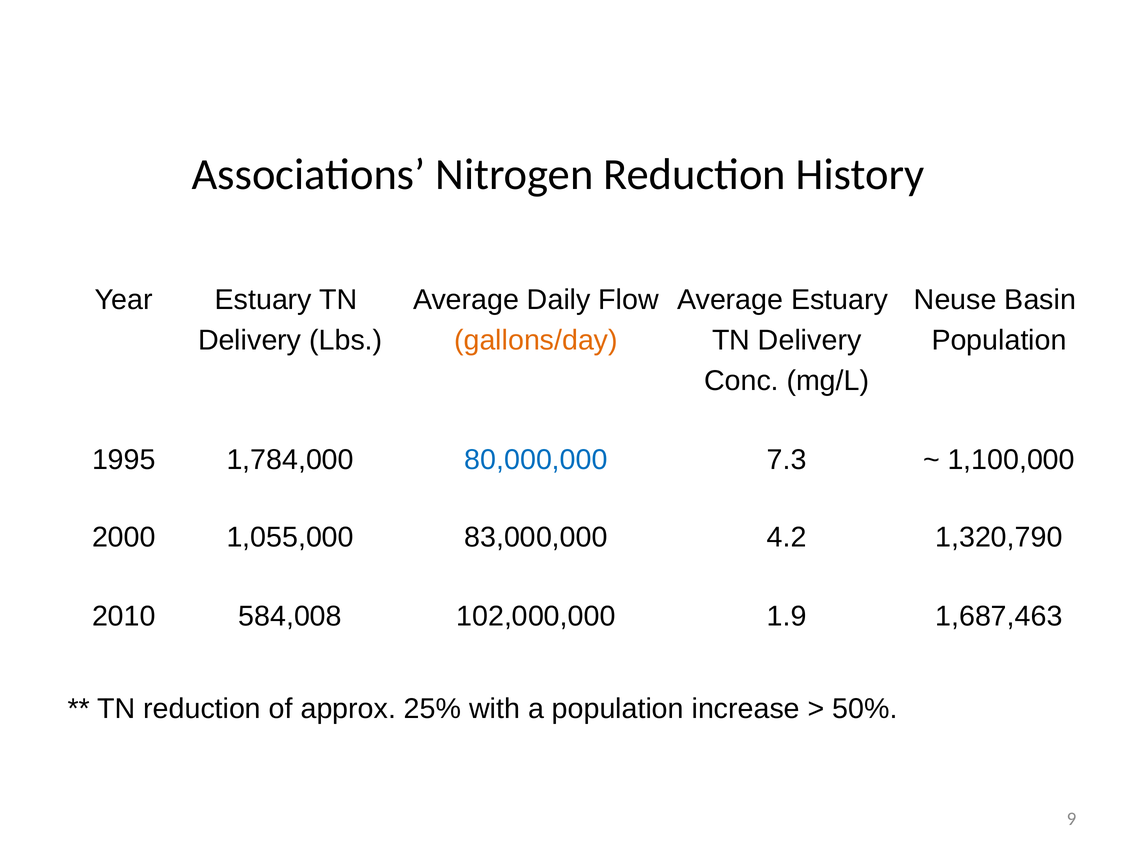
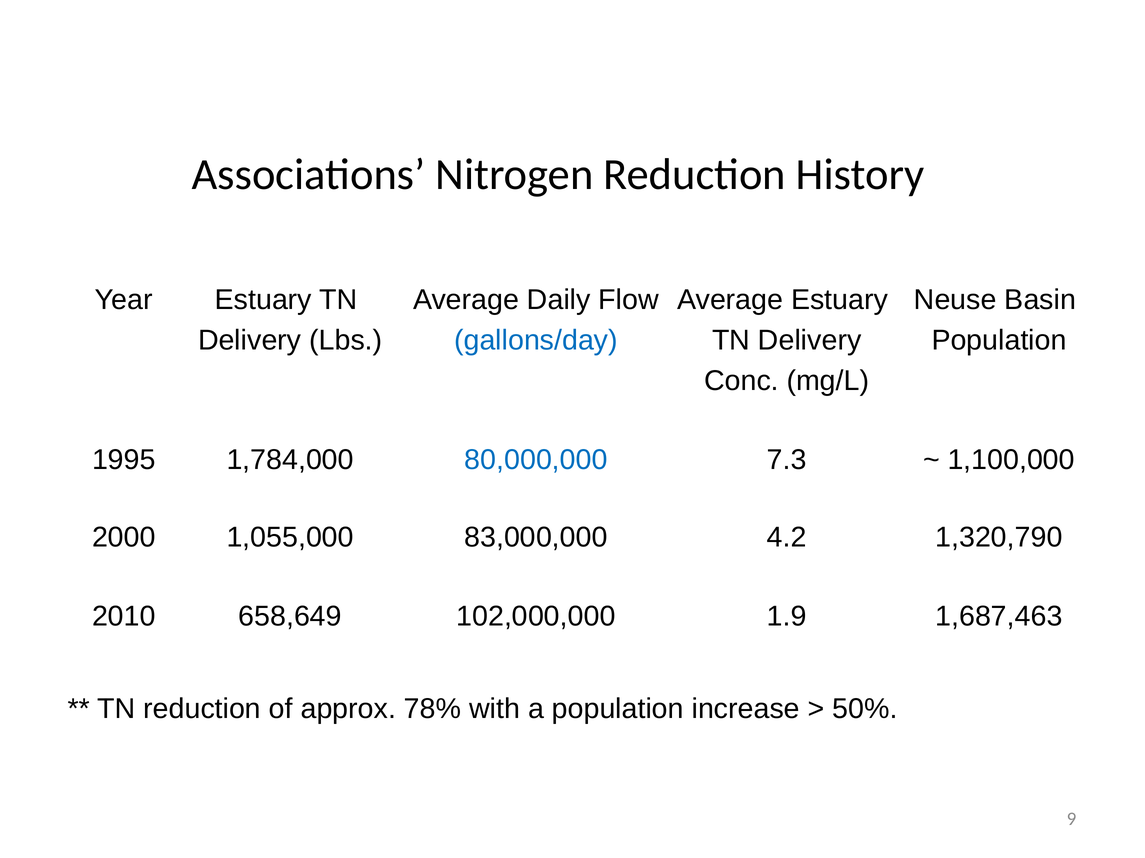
gallons/day colour: orange -> blue (536, 341)
584,008: 584,008 -> 658,649 (290, 617)
25%: 25% -> 78% (433, 709)
